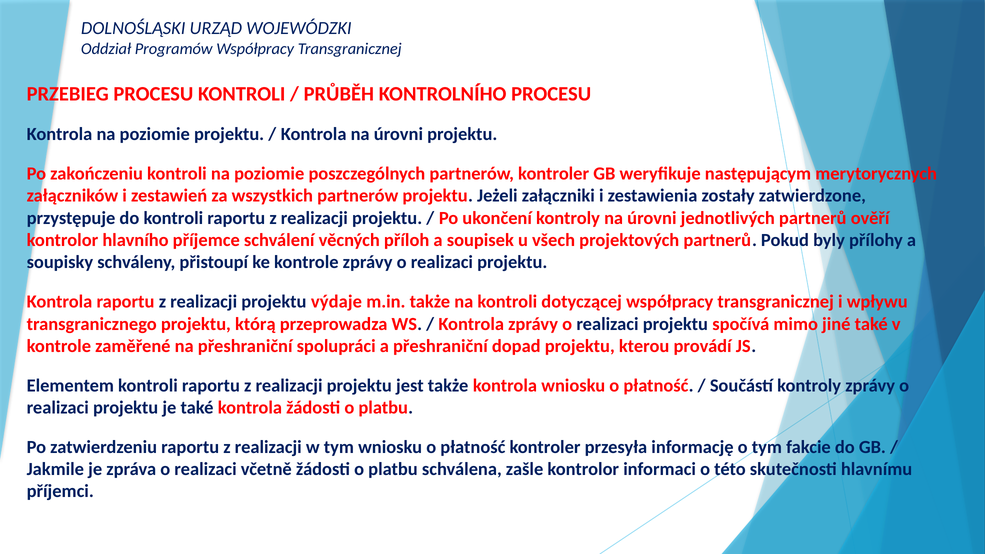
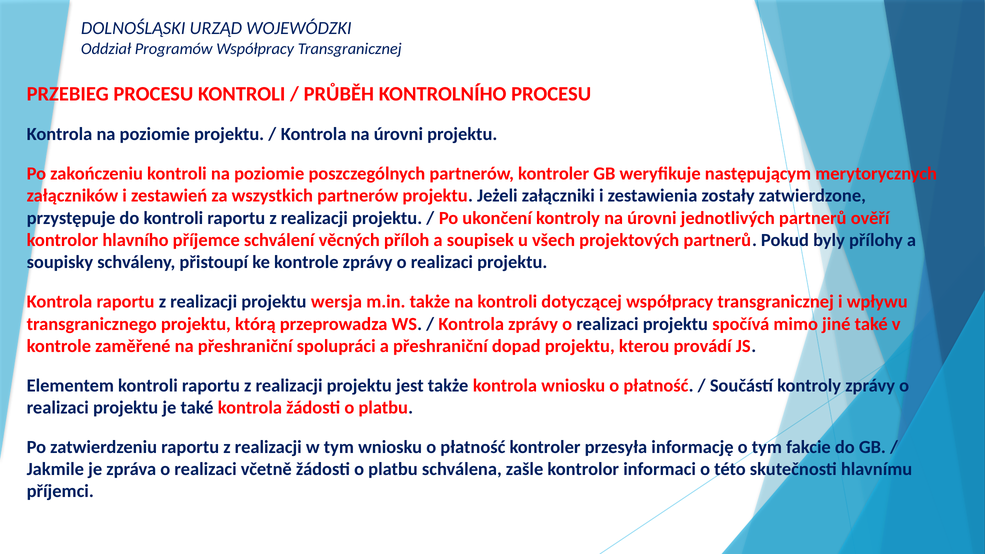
výdaje: výdaje -> wersja (336, 302)
